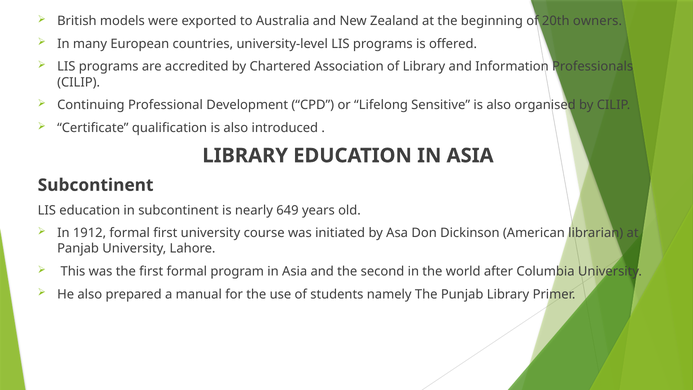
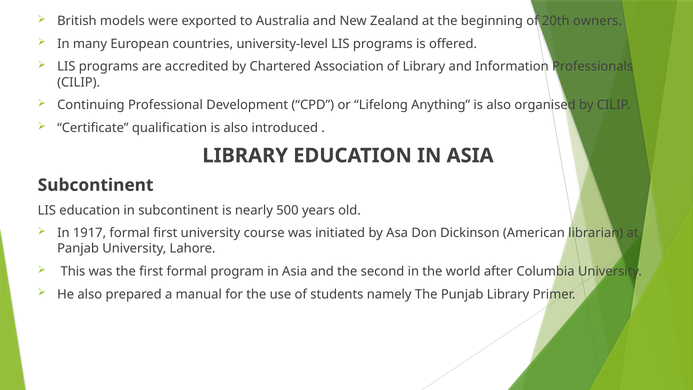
Sensitive: Sensitive -> Anything (441, 105)
649: 649 -> 500 (287, 210)
1912: 1912 -> 1917 (90, 233)
